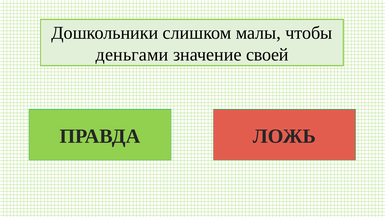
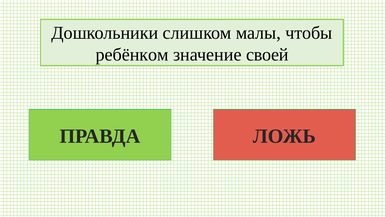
деньгами: деньгами -> ребёнком (132, 55)
